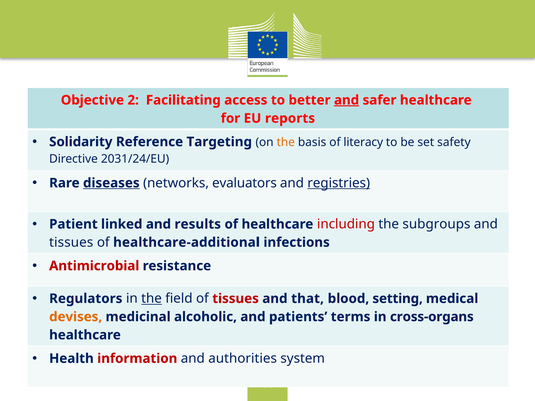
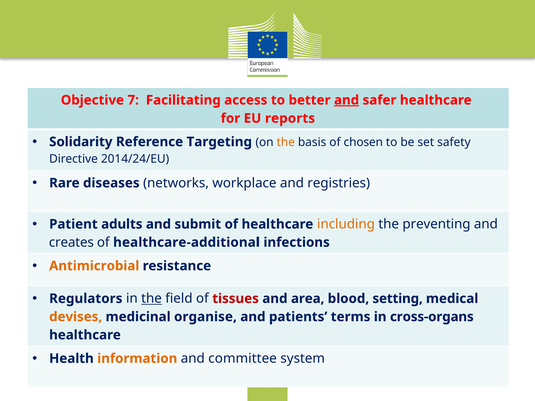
2: 2 -> 7 (133, 100)
literacy: literacy -> chosen (363, 142)
2031/24/EU: 2031/24/EU -> 2014/24/EU (135, 159)
diseases underline: present -> none (111, 183)
evaluators: evaluators -> workplace (244, 183)
registries underline: present -> none (339, 183)
linked: linked -> adults (122, 224)
results: results -> submit (198, 224)
including colour: red -> orange (346, 224)
subgroups: subgroups -> preventing (437, 224)
tissues: tissues -> creates (71, 243)
Antimicrobial colour: red -> orange (94, 266)
that: that -> area (308, 299)
alcoholic: alcoholic -> organise (205, 317)
information colour: red -> orange (137, 359)
authorities: authorities -> committee (243, 359)
